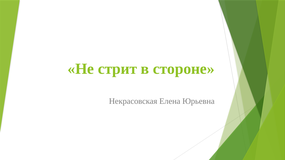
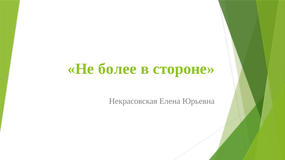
стрит: стрит -> более (117, 69)
